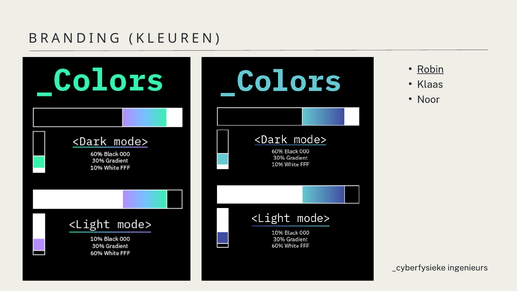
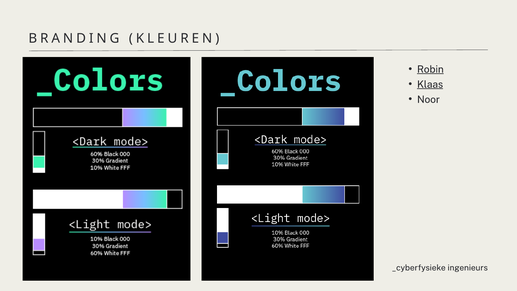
Klaas underline: none -> present (430, 84)
